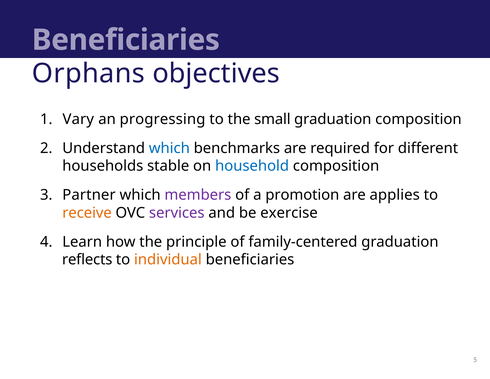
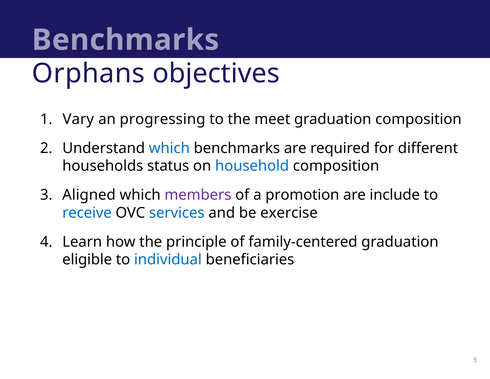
Beneficiaries: Beneficiaries -> Benchmarks (126, 40)
small: small -> meet (272, 119)
stable: stable -> status (168, 166)
Partner: Partner -> Aligned (89, 195)
applies: applies -> include (395, 195)
receive colour: orange -> blue (87, 213)
services colour: purple -> blue (177, 213)
reflects: reflects -> eligible (87, 259)
individual colour: orange -> blue (168, 259)
